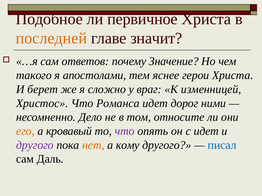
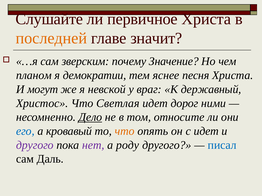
Подобное: Подобное -> Слушайте (49, 19)
ответов: ответов -> зверским (85, 62)
такого: такого -> планом (34, 75)
апостолами: апостолами -> демократии (95, 75)
герои: герои -> песня (196, 75)
берет: берет -> могут (43, 89)
сложно: сложно -> невской (107, 89)
изменницей: изменницей -> державный (211, 89)
Романса: Романса -> Светлая (118, 103)
Дело underline: none -> present (90, 117)
его colour: orange -> blue (25, 131)
что colour: purple -> orange (125, 131)
нет colour: orange -> purple (93, 145)
кому: кому -> роду (128, 145)
